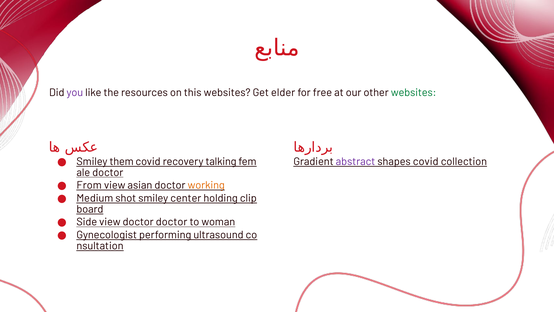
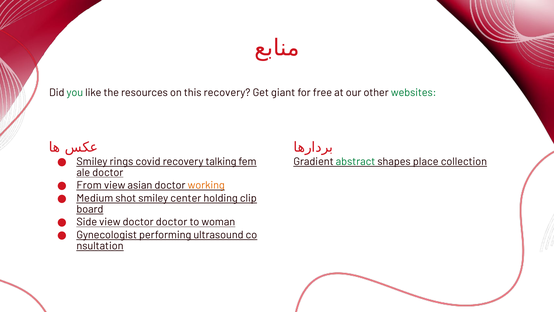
you colour: purple -> green (75, 92)
this websites: websites -> recovery (227, 92)
elder: elder -> giant (283, 92)
them: them -> rings (121, 161)
abstract colour: purple -> green (355, 161)
shapes covid: covid -> place (426, 161)
